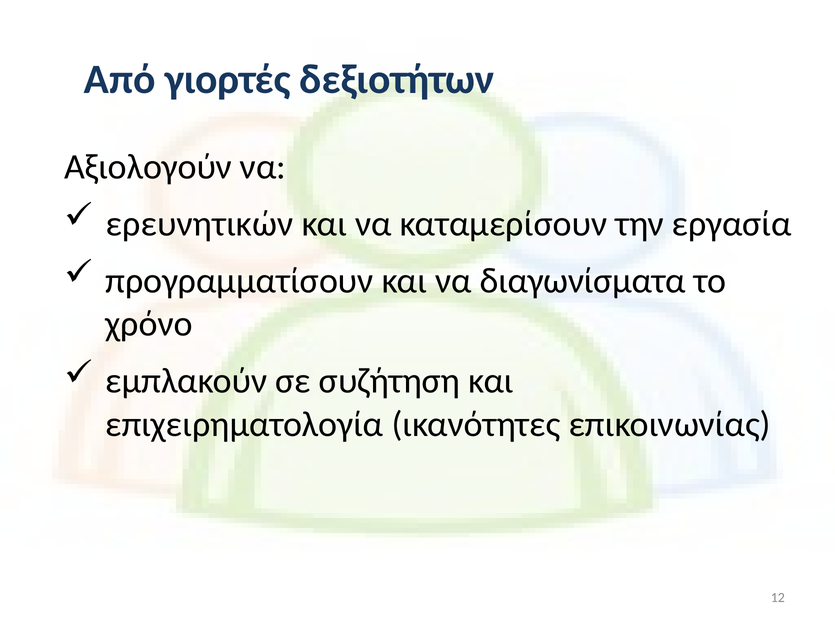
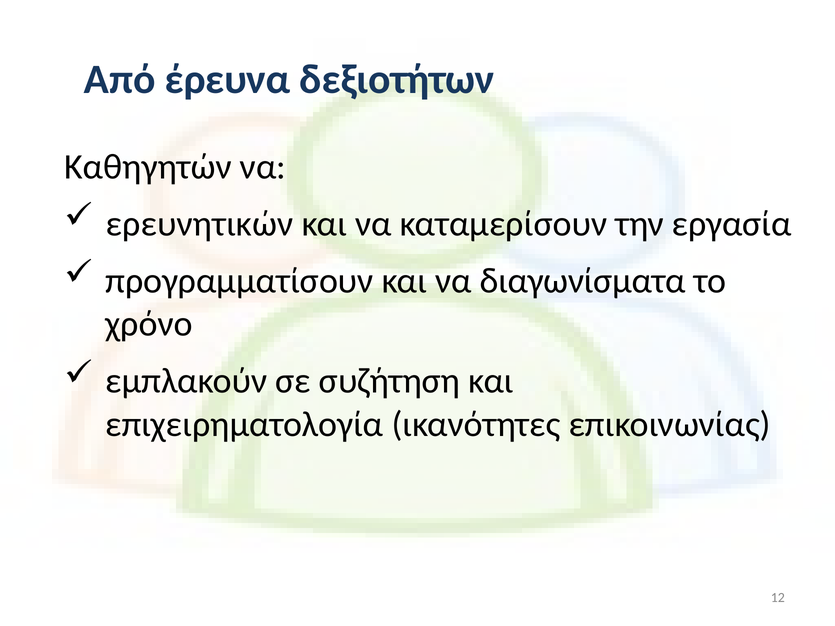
γιορτές: γιορτές -> έρευνα (228, 79)
Αξιολογούν: Αξιολογούν -> Καθηγητών (148, 167)
